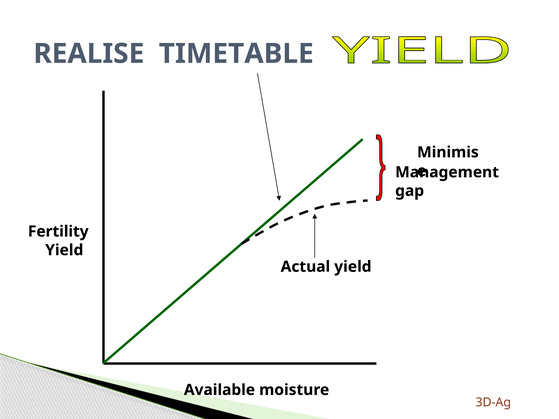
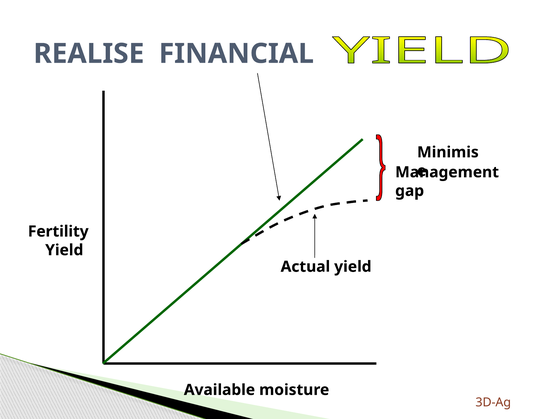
TIMETABLE: TIMETABLE -> FINANCIAL (236, 54)
